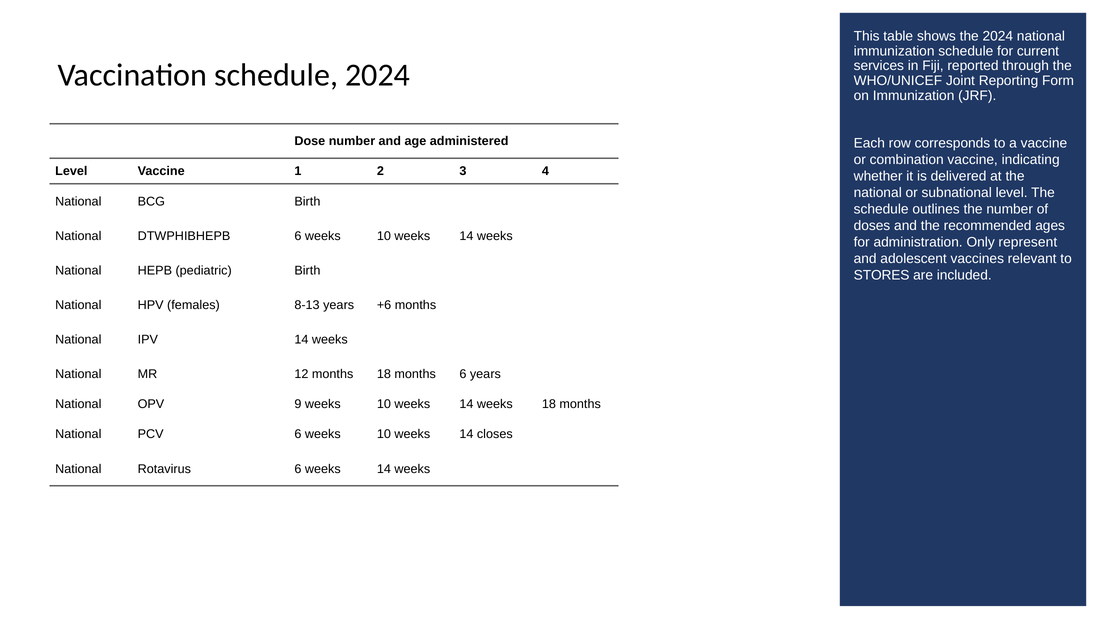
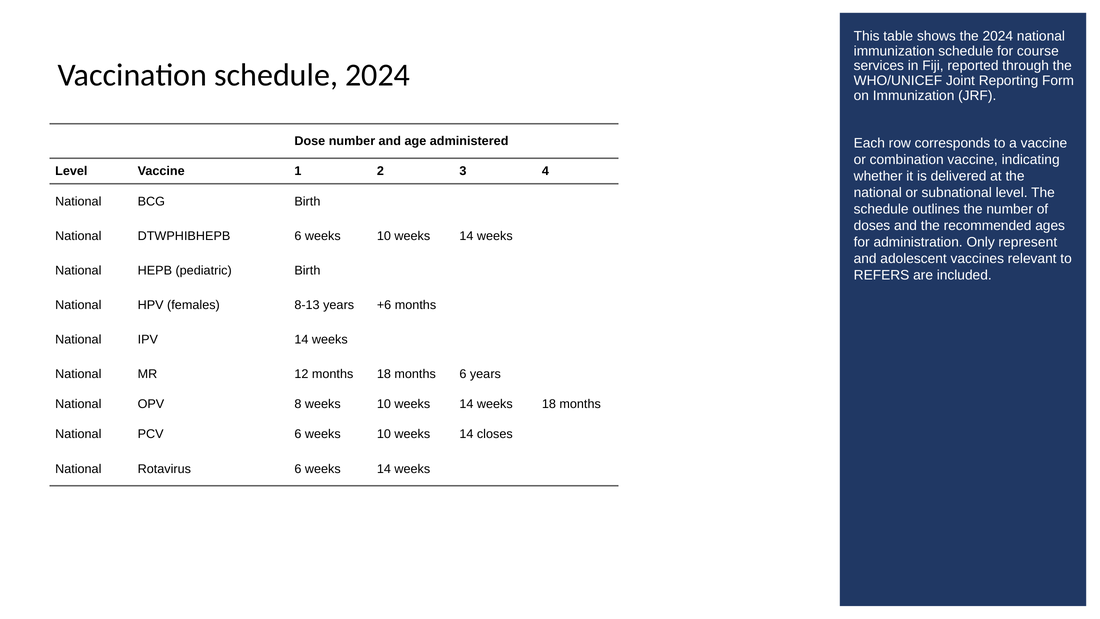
current: current -> course (1038, 51)
STORES: STORES -> REFERS (882, 275)
9: 9 -> 8 (298, 404)
